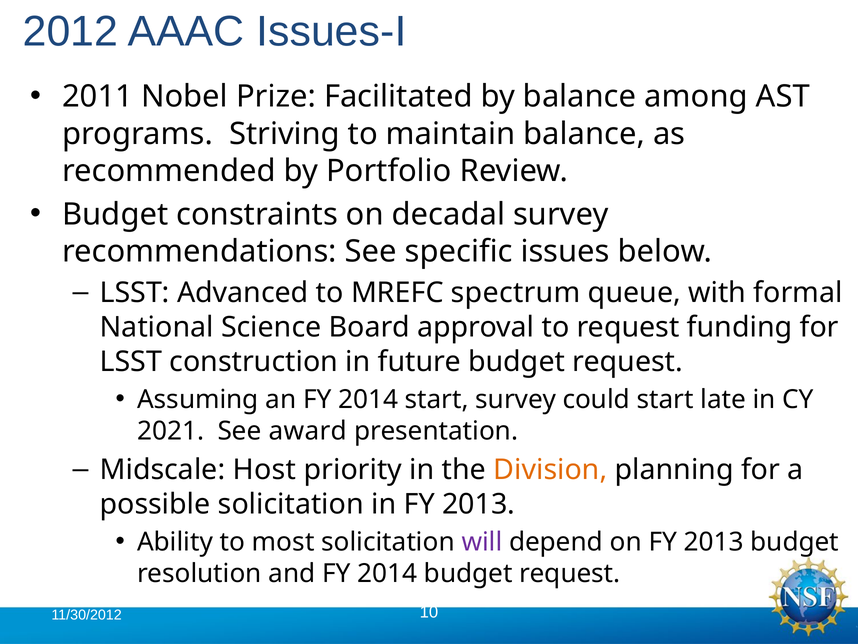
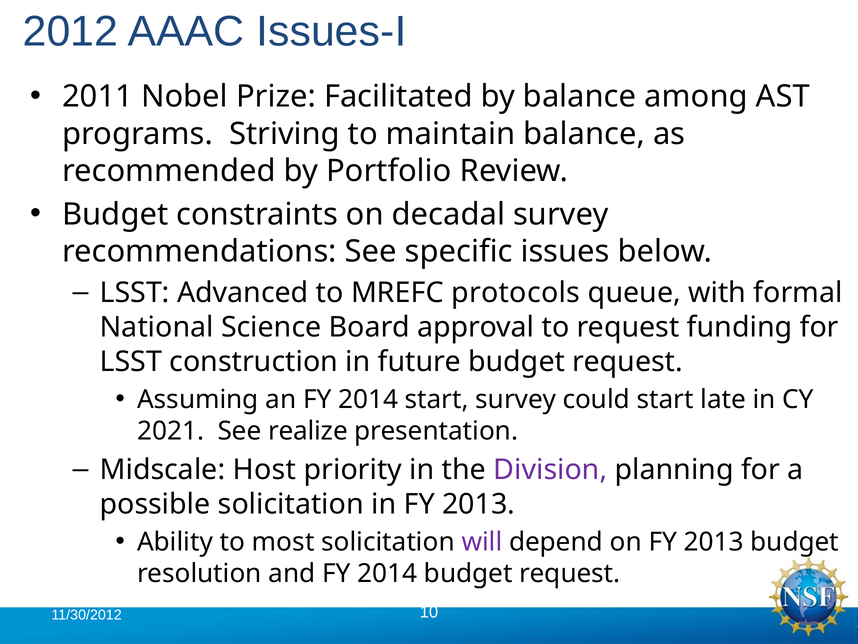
spectrum: spectrum -> protocols (516, 293)
award: award -> realize (308, 431)
Division colour: orange -> purple (550, 469)
